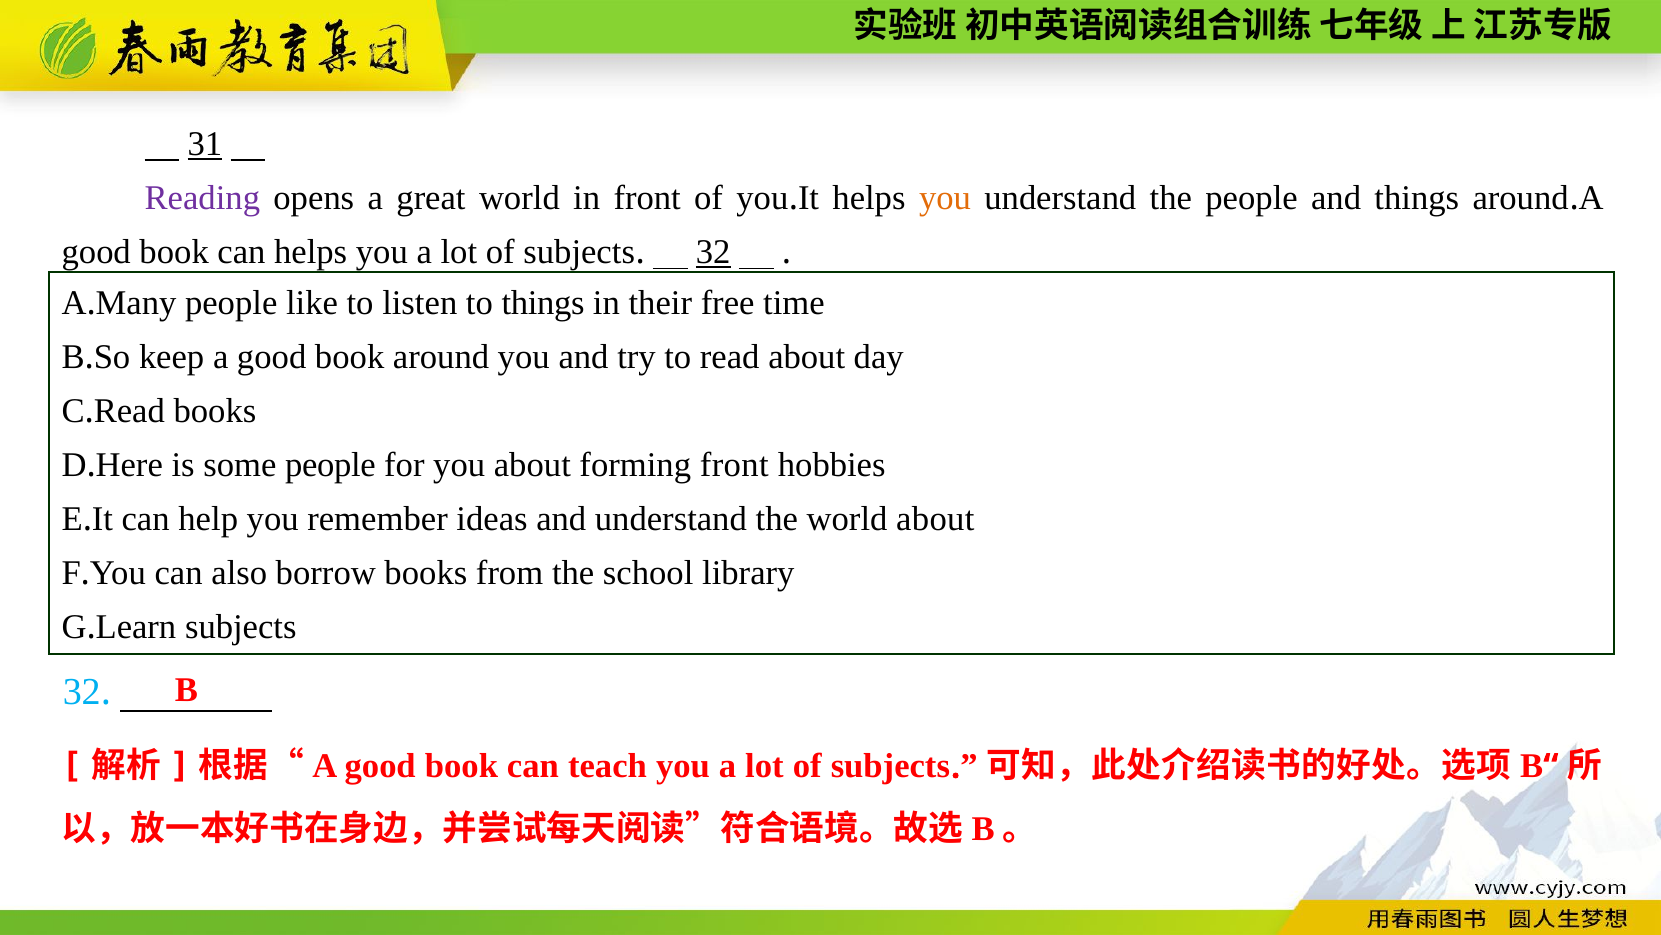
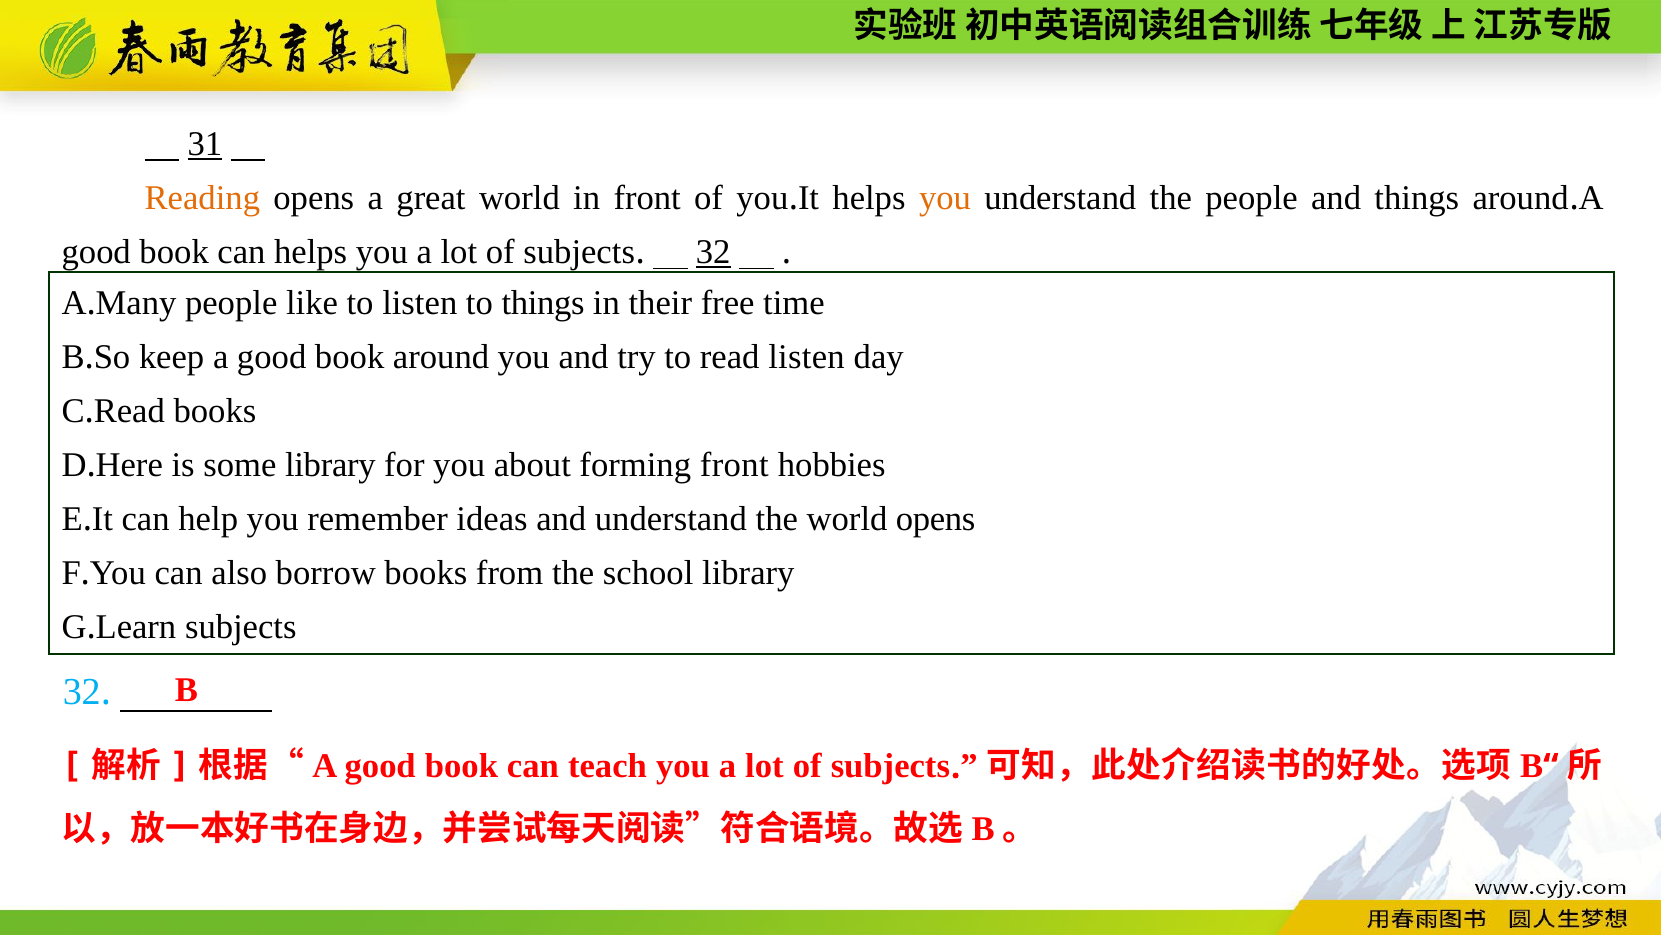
Reading colour: purple -> orange (202, 198)
read about: about -> listen (807, 357)
some people: people -> library (330, 465)
world about: about -> opens (936, 519)
